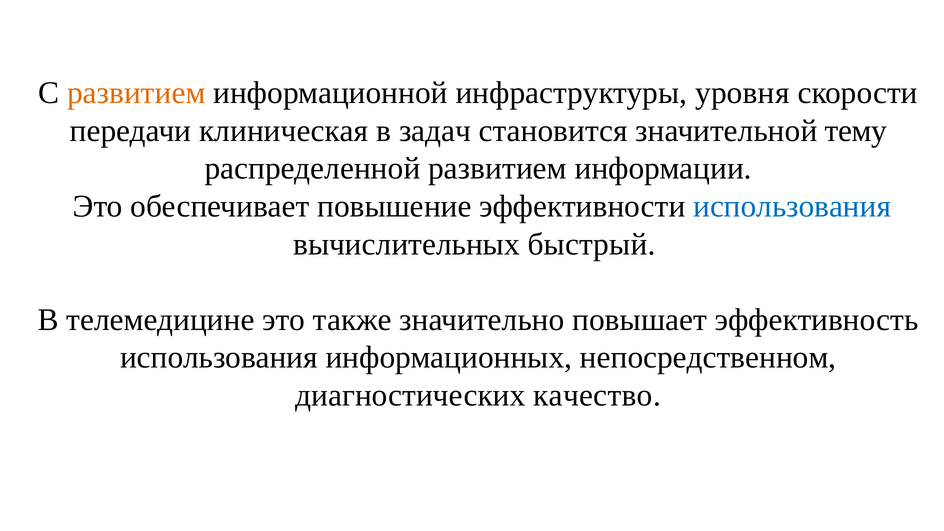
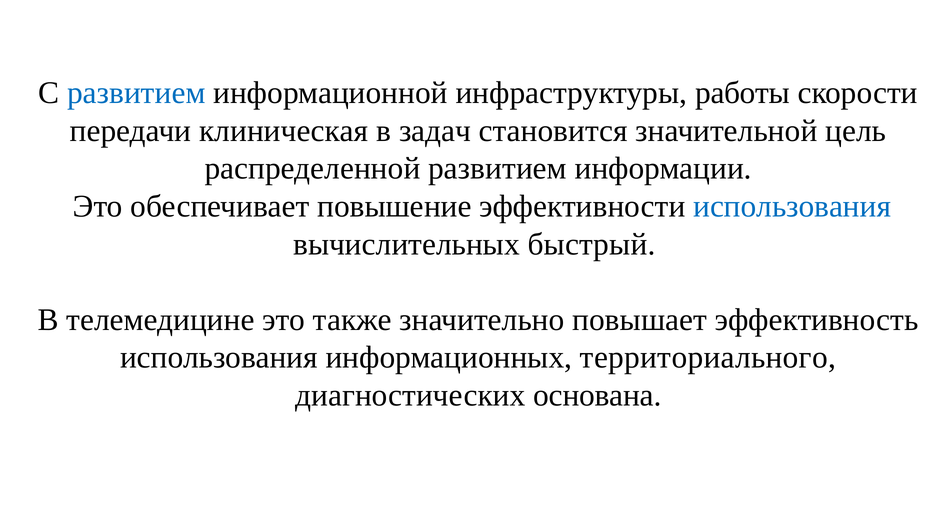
развитием colour: orange -> blue (136, 93)
уровня: уровня -> работы (743, 93)
тему: тему -> цель (856, 131)
непосредственном: непосредственном -> территориального (708, 357)
качество: качество -> основана (597, 395)
